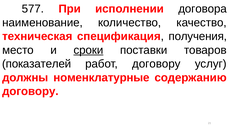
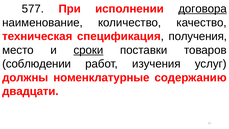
договора underline: none -> present (203, 9)
показателей: показателей -> соблюдении (37, 64)
работ договору: договору -> изучения (156, 64)
договору: договору -> двадцати (30, 91)
